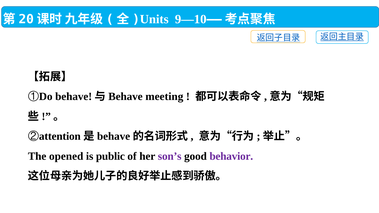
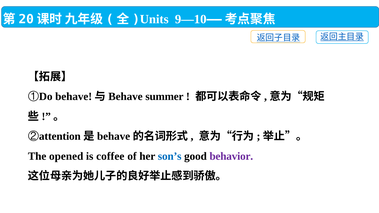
meeting: meeting -> summer (164, 97)
public: public -> coffee (110, 156)
son’s colour: purple -> blue (170, 156)
